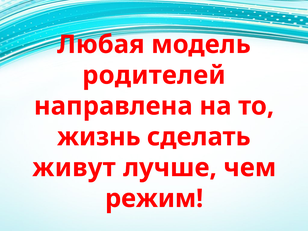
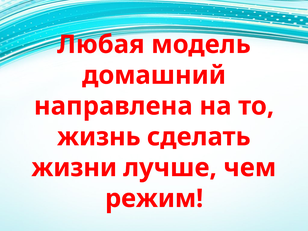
родителей: родителей -> домашний (154, 75)
живут: живут -> жизни (74, 168)
